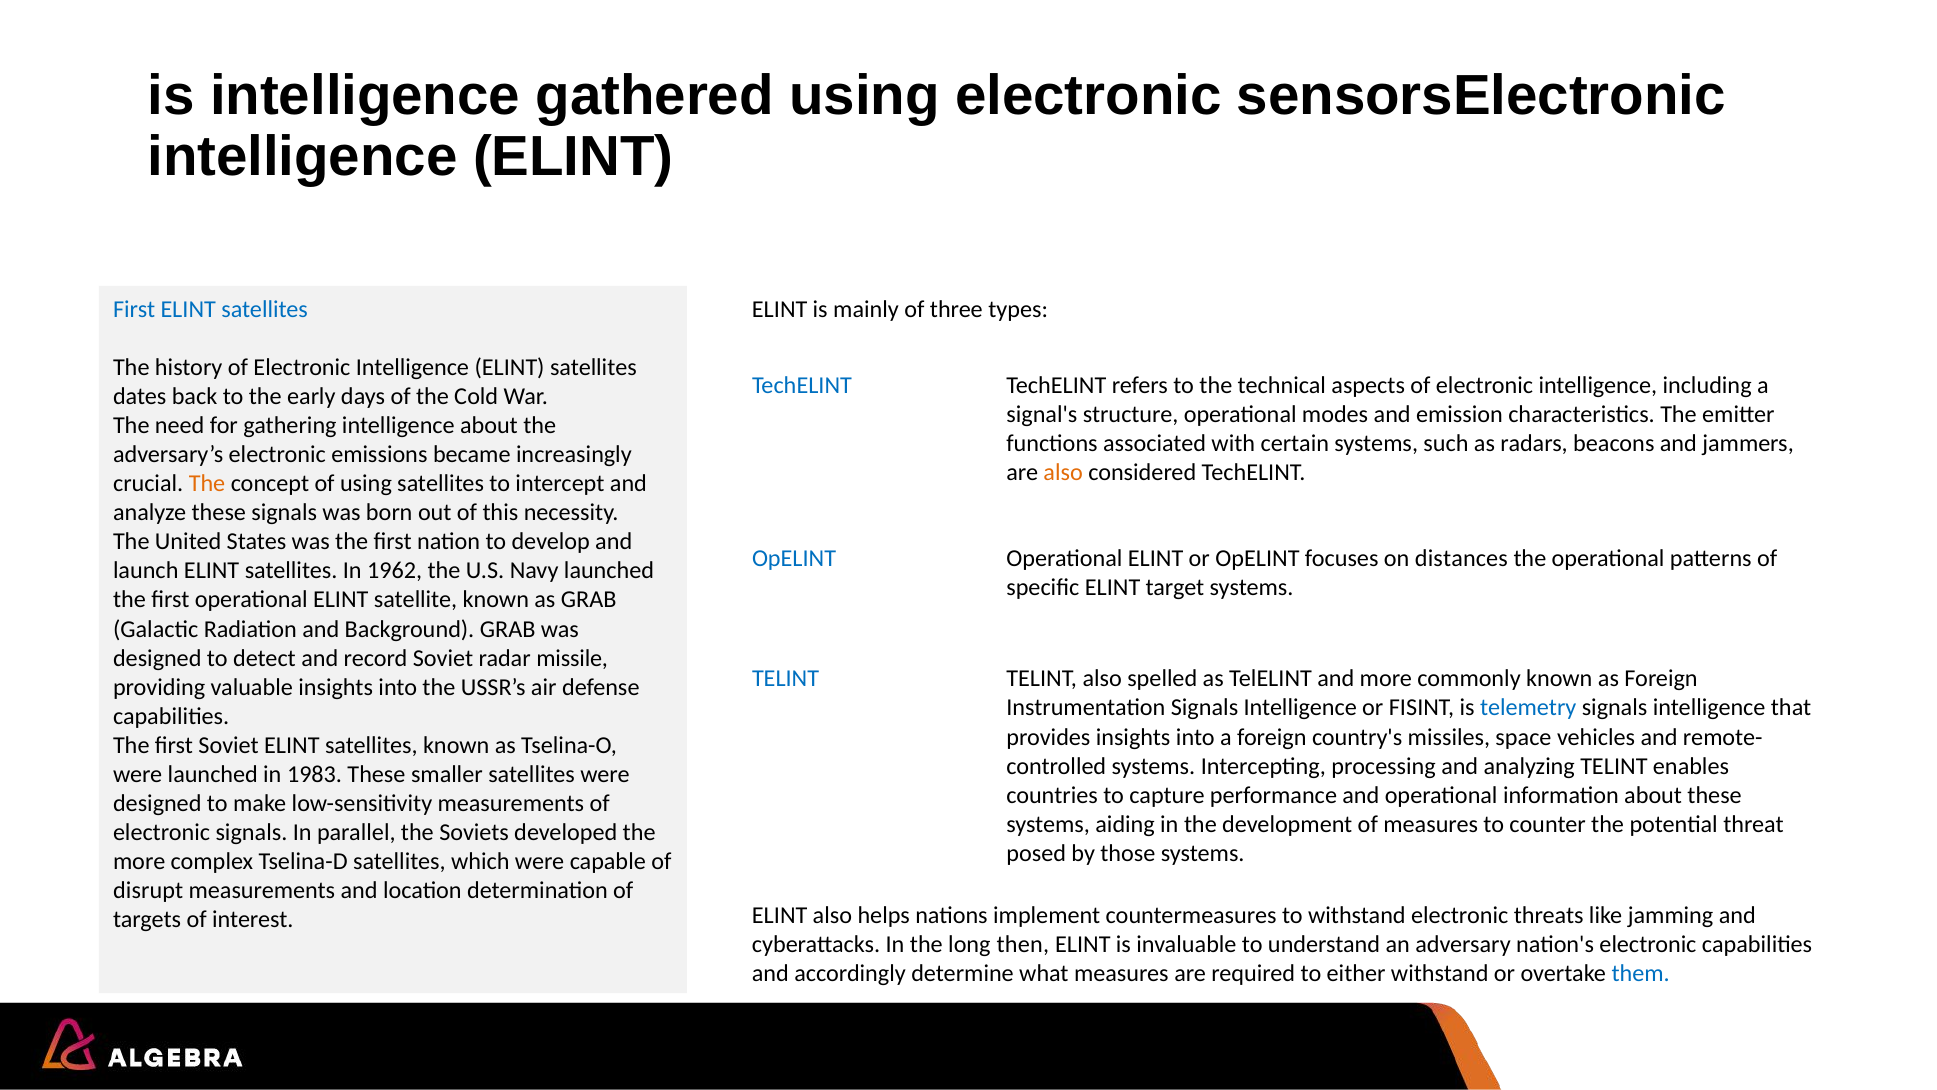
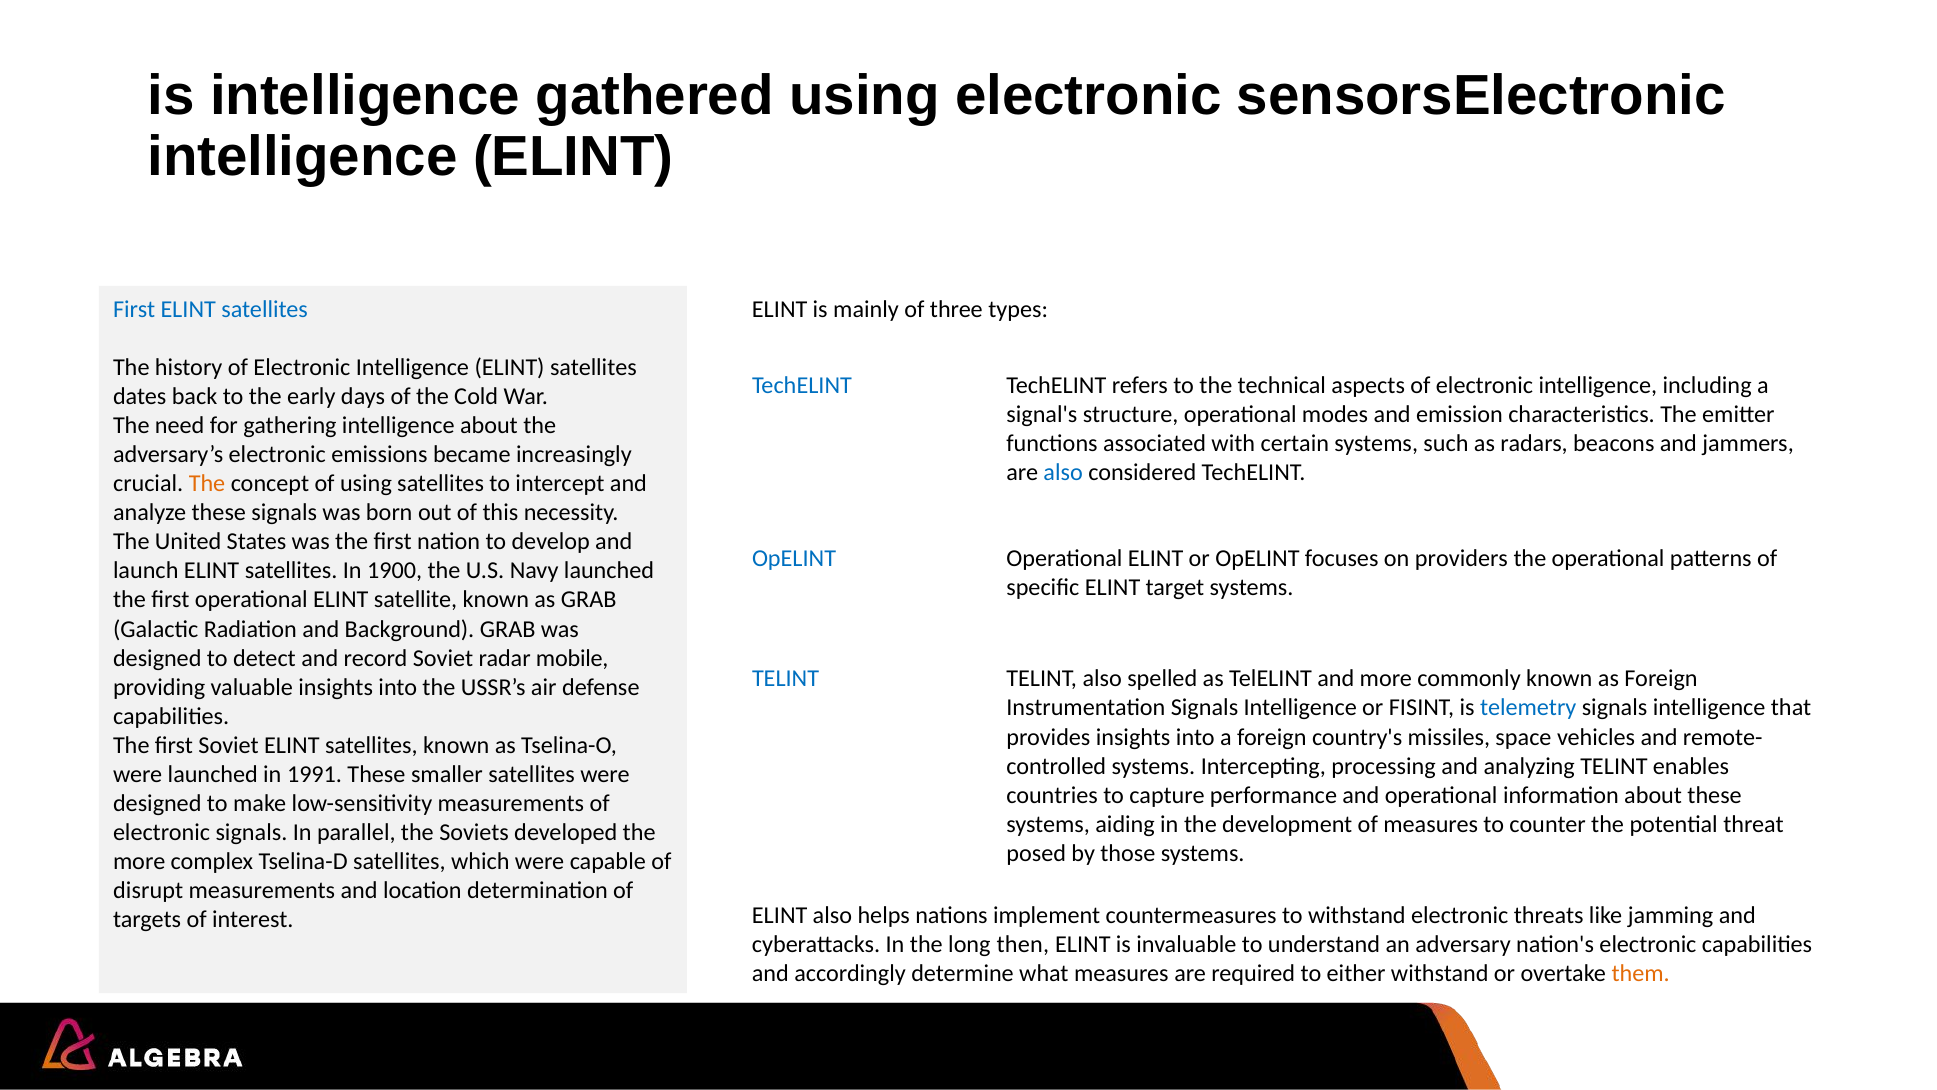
also colour: orange -> blue (1063, 473)
distances: distances -> providers (1461, 559)
1962: 1962 -> 1900 (395, 571)
missile: missile -> mobile (572, 658)
1983: 1983 -> 1991 (315, 774)
them colour: blue -> orange (1641, 973)
